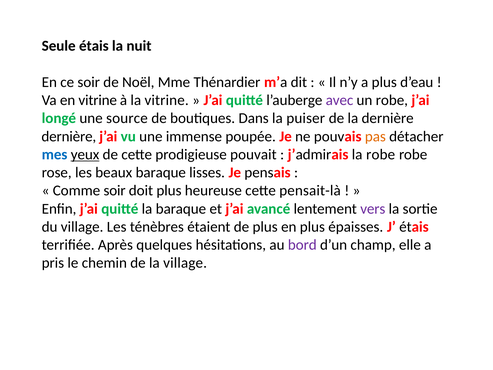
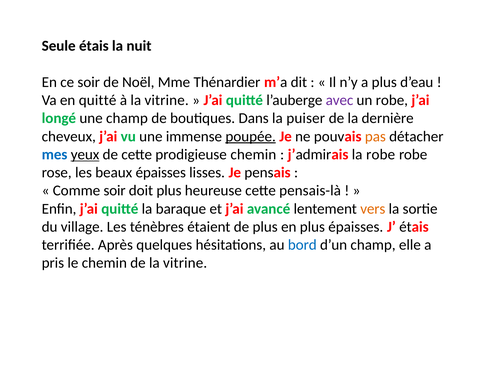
en vitrine: vitrine -> quitté (98, 100)
une source: source -> champ (127, 118)
dernière: dernière -> cheveux (69, 136)
poupée underline: none -> present (251, 136)
prodigieuse pouvait: pouvait -> chemin (253, 154)
beaux baraque: baraque -> épaisses (161, 172)
pensait-là: pensait-là -> pensais-là (310, 191)
vers colour: purple -> orange (373, 209)
bord colour: purple -> blue (302, 245)
de la village: village -> vitrine (185, 263)
